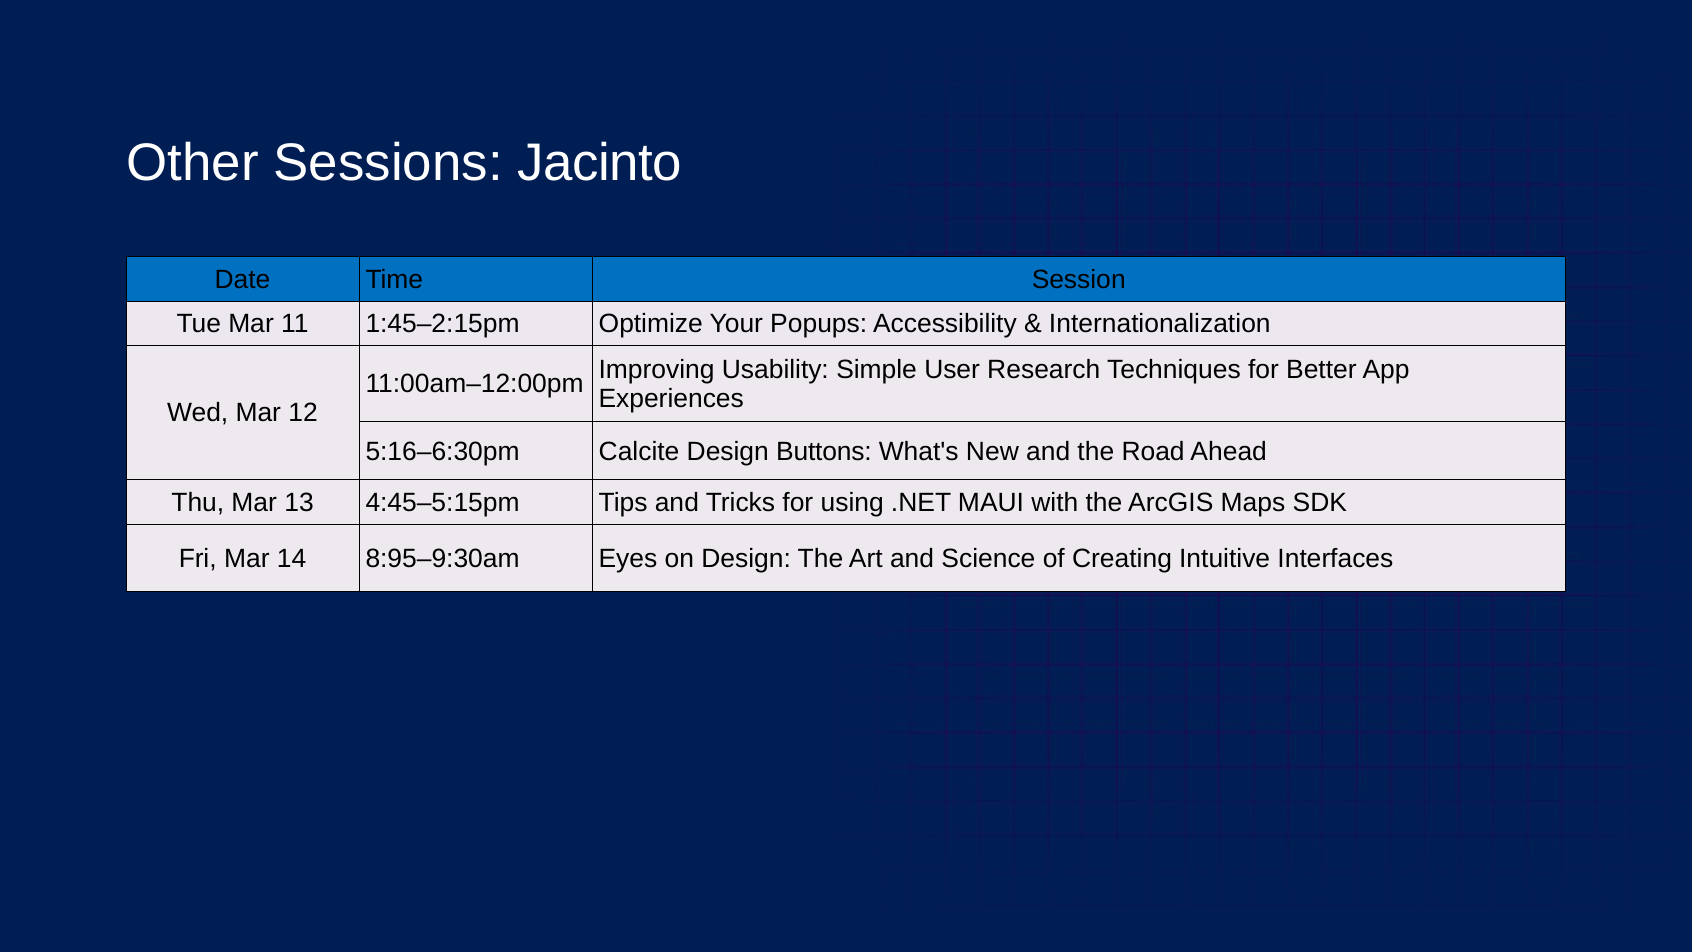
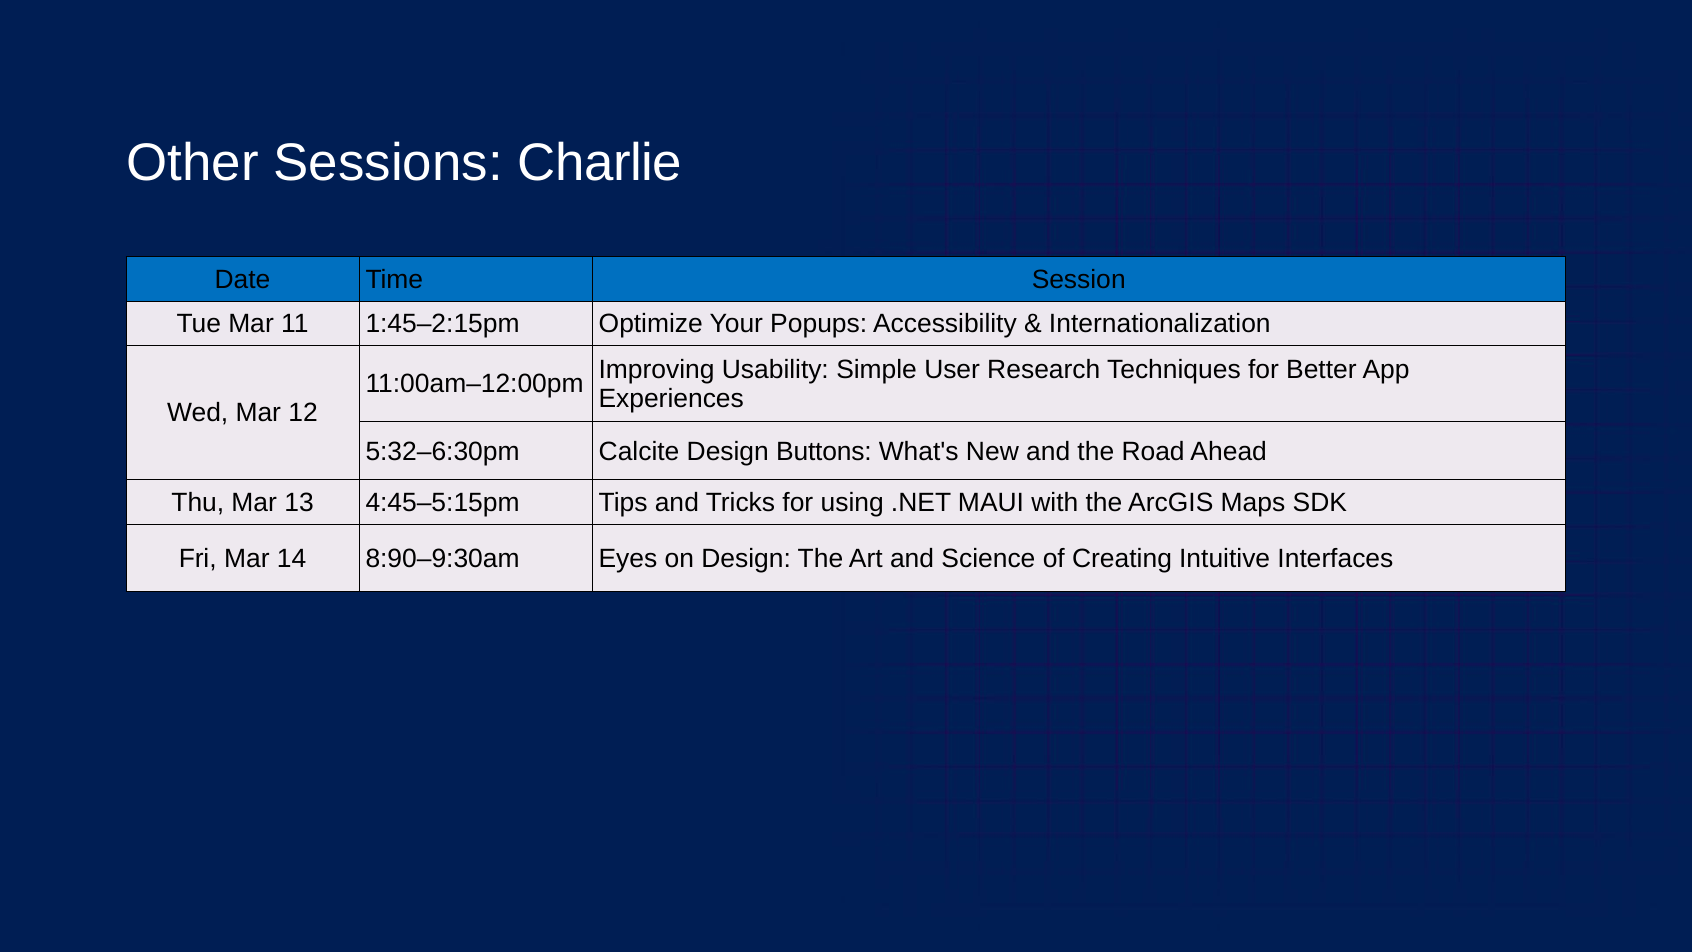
Jacinto: Jacinto -> Charlie (600, 163)
5:16–6:30pm: 5:16–6:30pm -> 5:32–6:30pm (443, 451)
8:95–9:30am: 8:95–9:30am -> 8:90–9:30am (443, 558)
